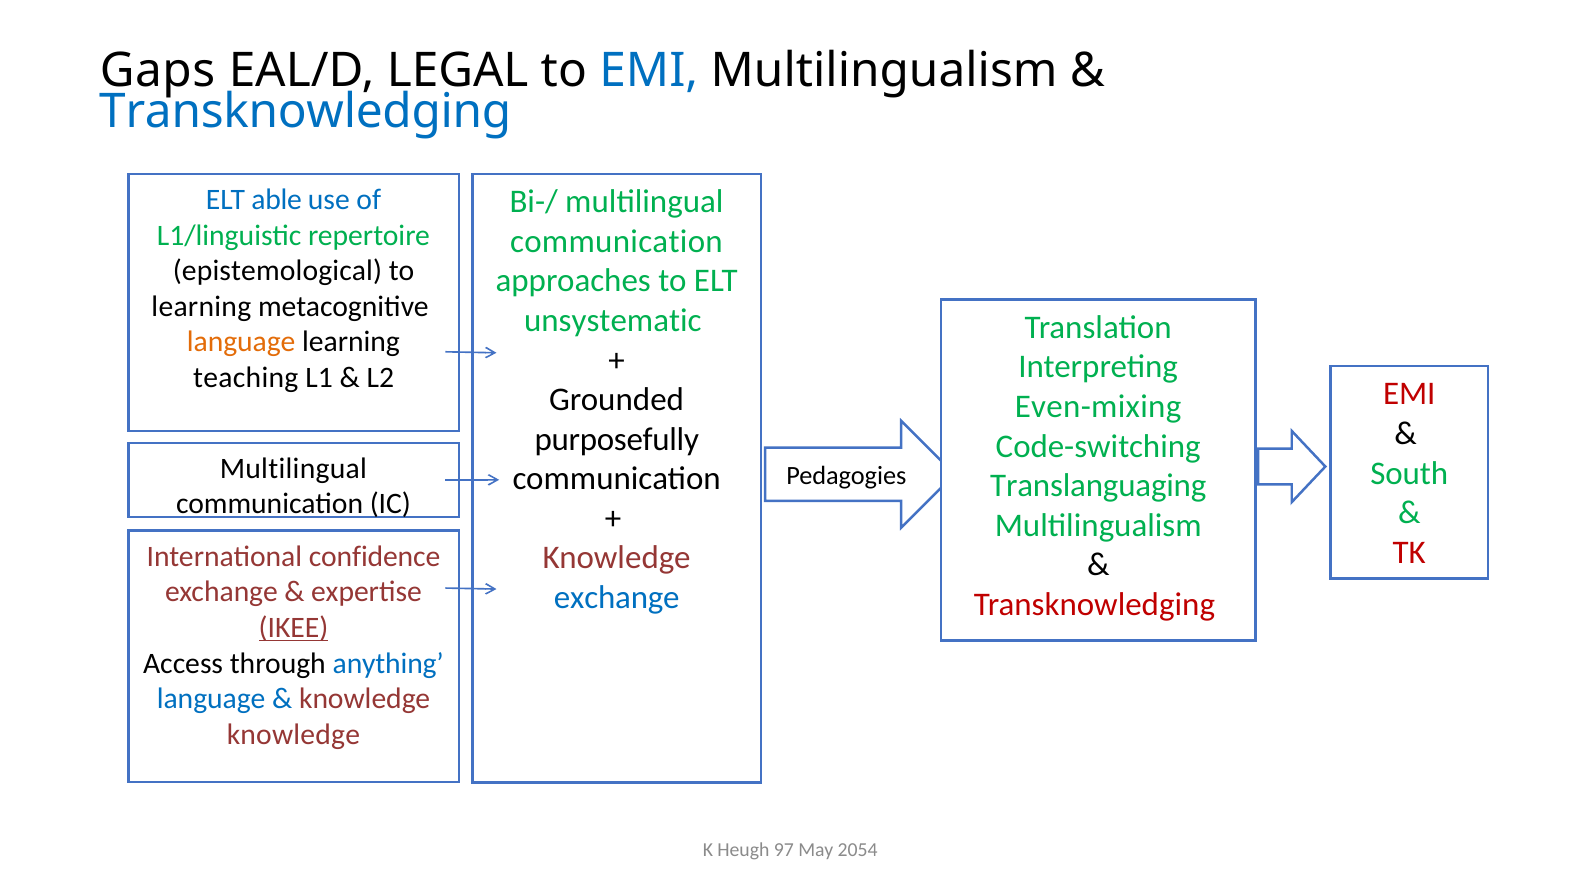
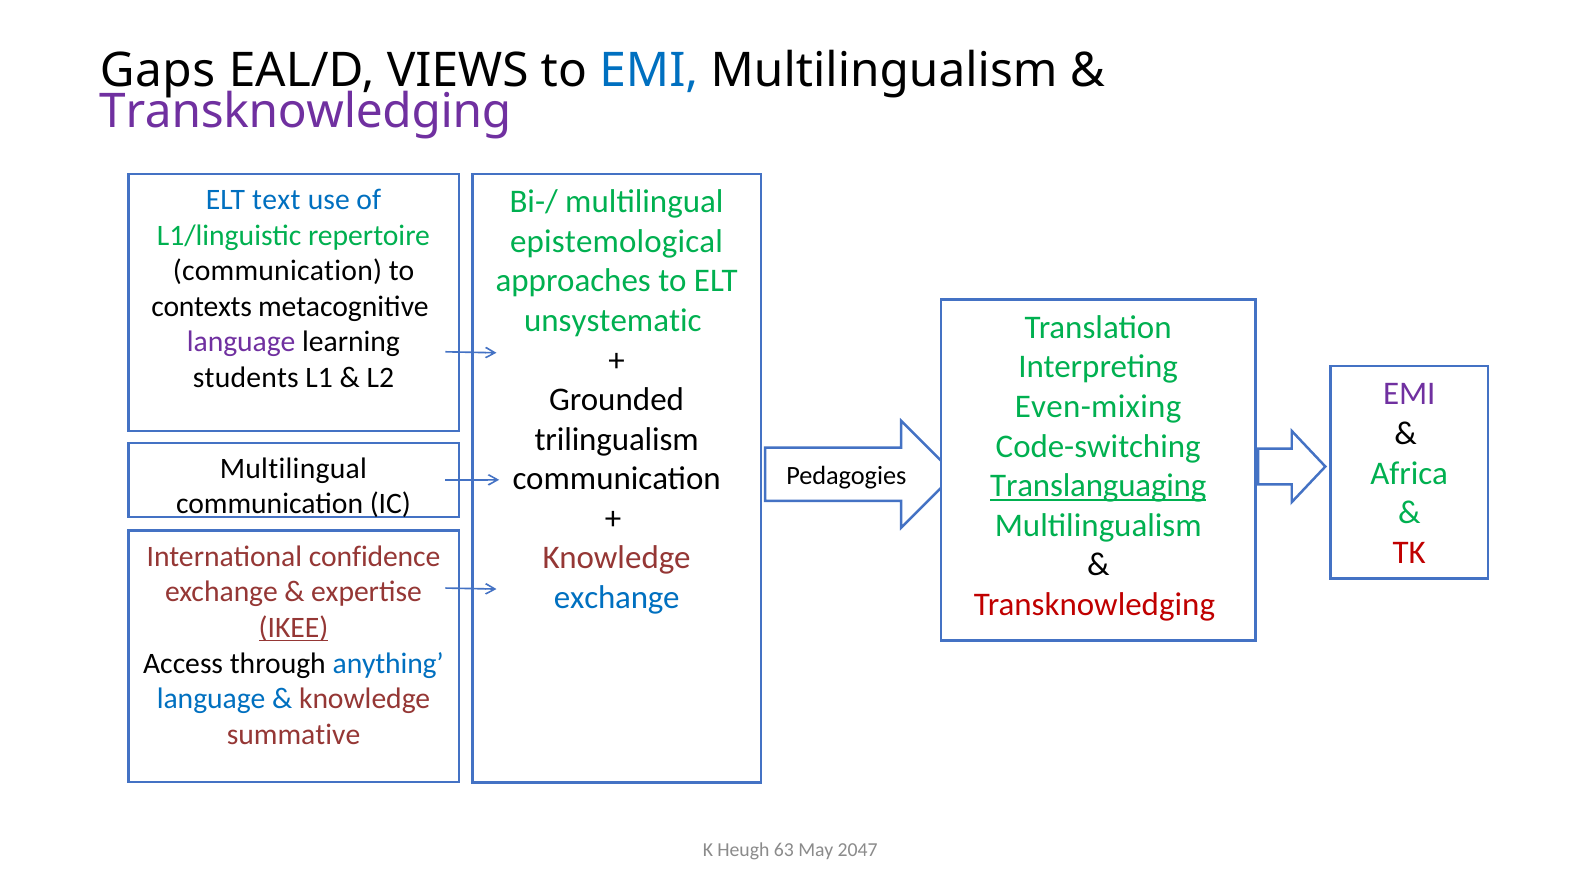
LEGAL: LEGAL -> VIEWS (458, 71)
Transknowledging colour: blue -> purple (305, 112)
able: able -> text (276, 199)
communication: communication -> epistemological (616, 241)
epistemological: epistemological -> communication (277, 271)
learning: learning -> contexts (202, 306)
language colour: orange -> purple (241, 342)
teaching: teaching -> students (246, 377)
EMI colour: red -> purple (1409, 394)
purposefully: purposefully -> trilingualism (617, 439)
South: South -> Africa (1409, 473)
Translanguaging underline: none -> present (1098, 485)
knowledge: knowledge -> summative (294, 734)
97: 97 -> 63 (784, 849)
2054: 2054 -> 2047 (858, 849)
